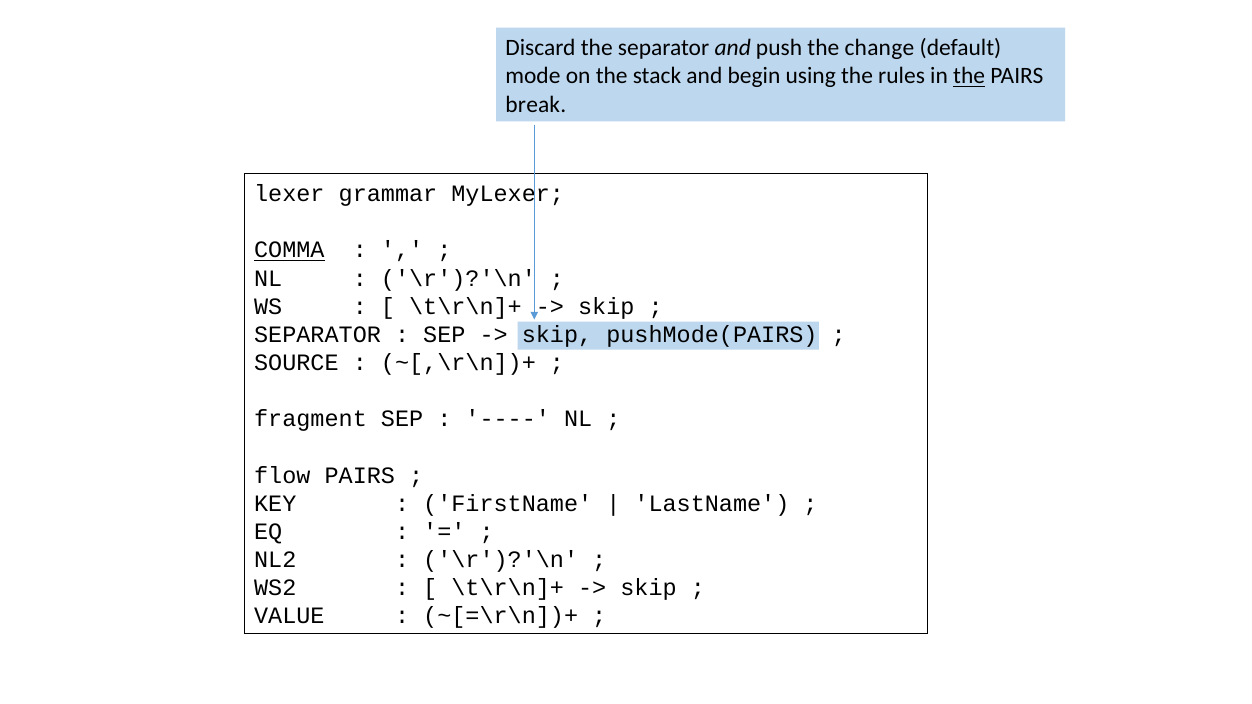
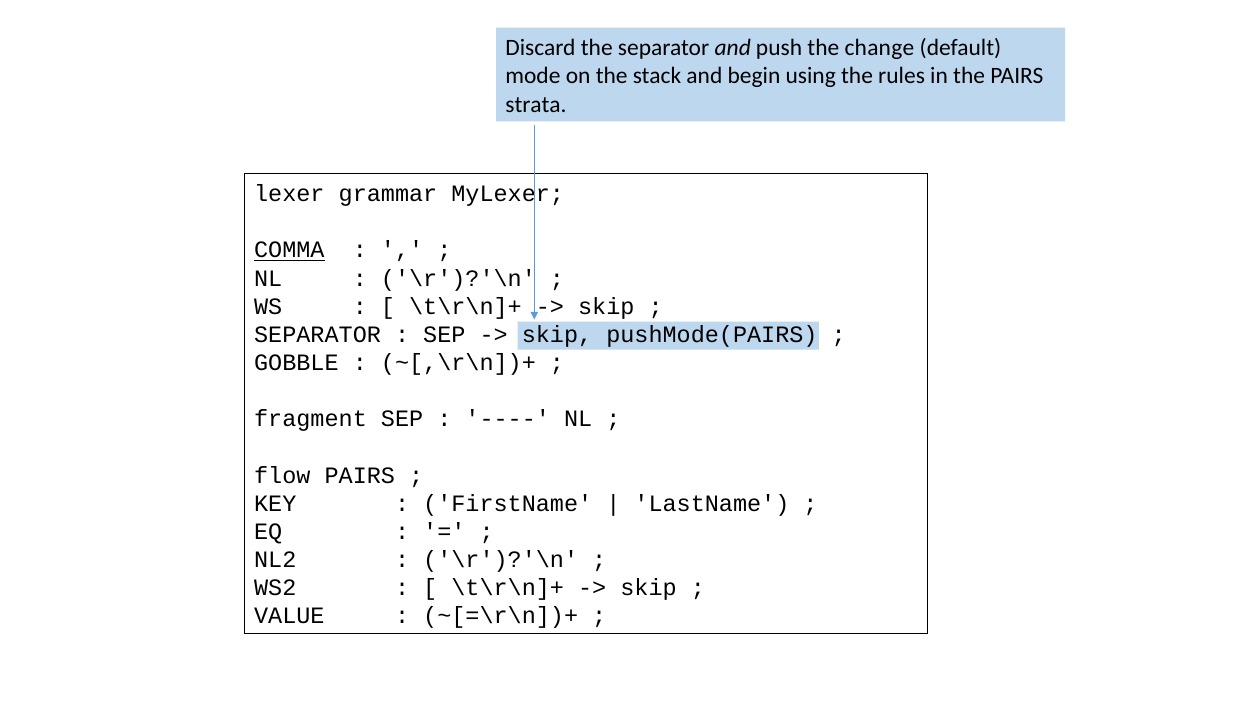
the underline: present -> none (969, 76)
break: break -> strata (536, 104)
SOURCE: SOURCE -> GOBBLE (296, 363)
